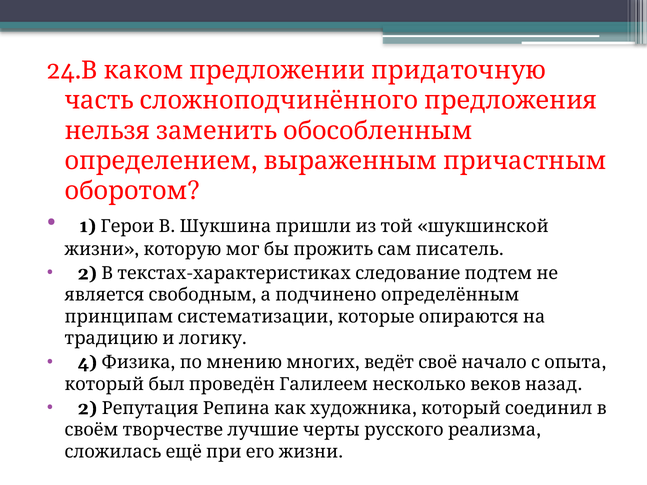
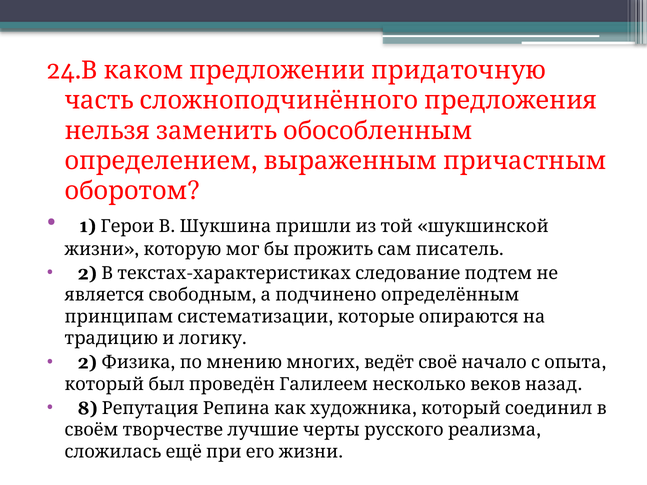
4: 4 -> 2 (87, 363)
2: 2 -> 8 (87, 409)
